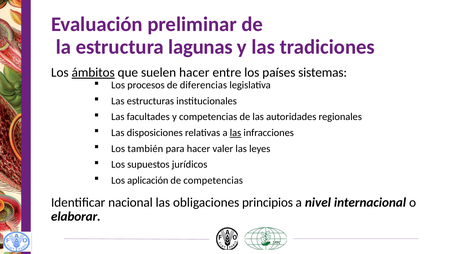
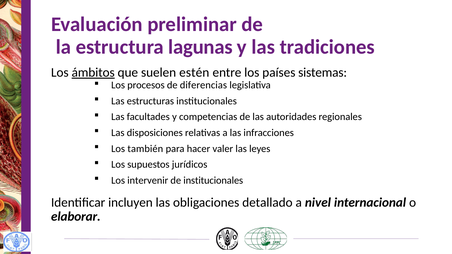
suelen hacer: hacer -> estén (194, 73)
las underline: present -> none (235, 133)
aplicación: aplicación -> intervenir (148, 181)
de competencias: competencias -> institucionales (213, 181)
nacional: nacional -> incluyen (130, 203)
principios: principios -> detallado (267, 203)
